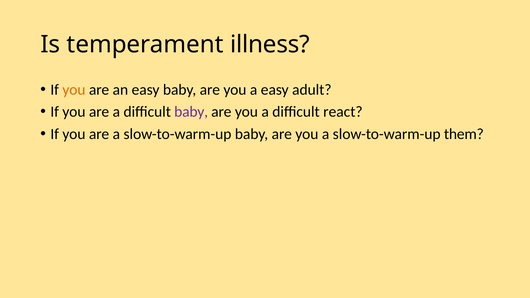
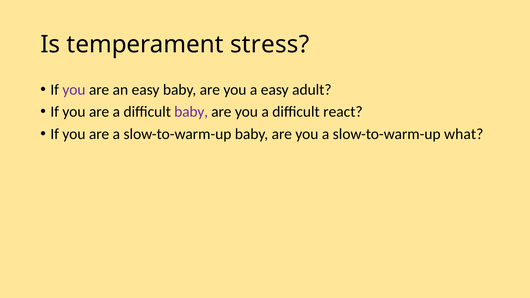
illness: illness -> stress (270, 45)
you colour: orange -> purple (74, 90)
them: them -> what (464, 134)
